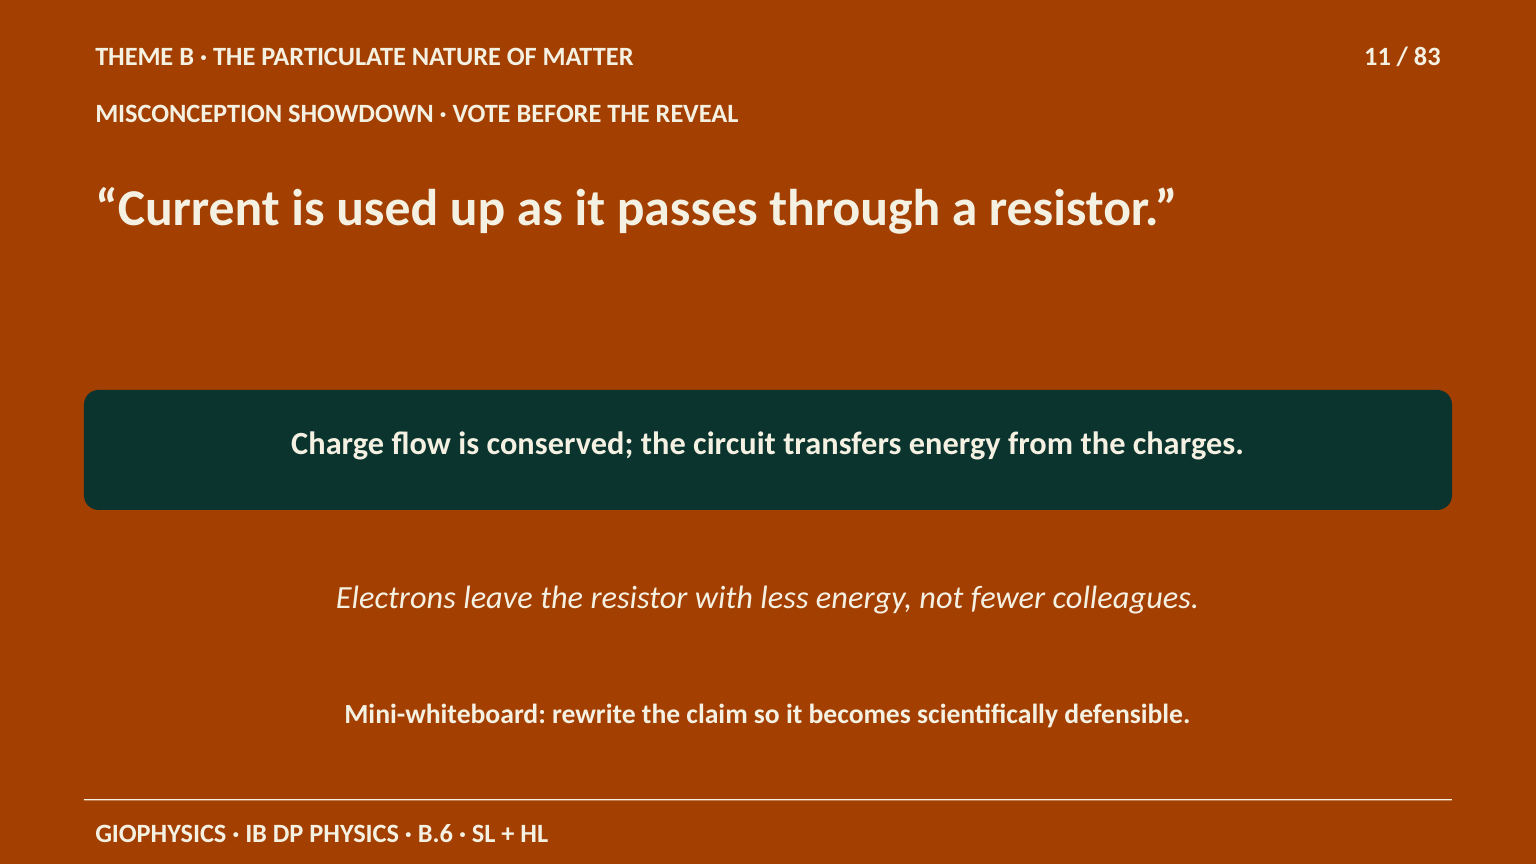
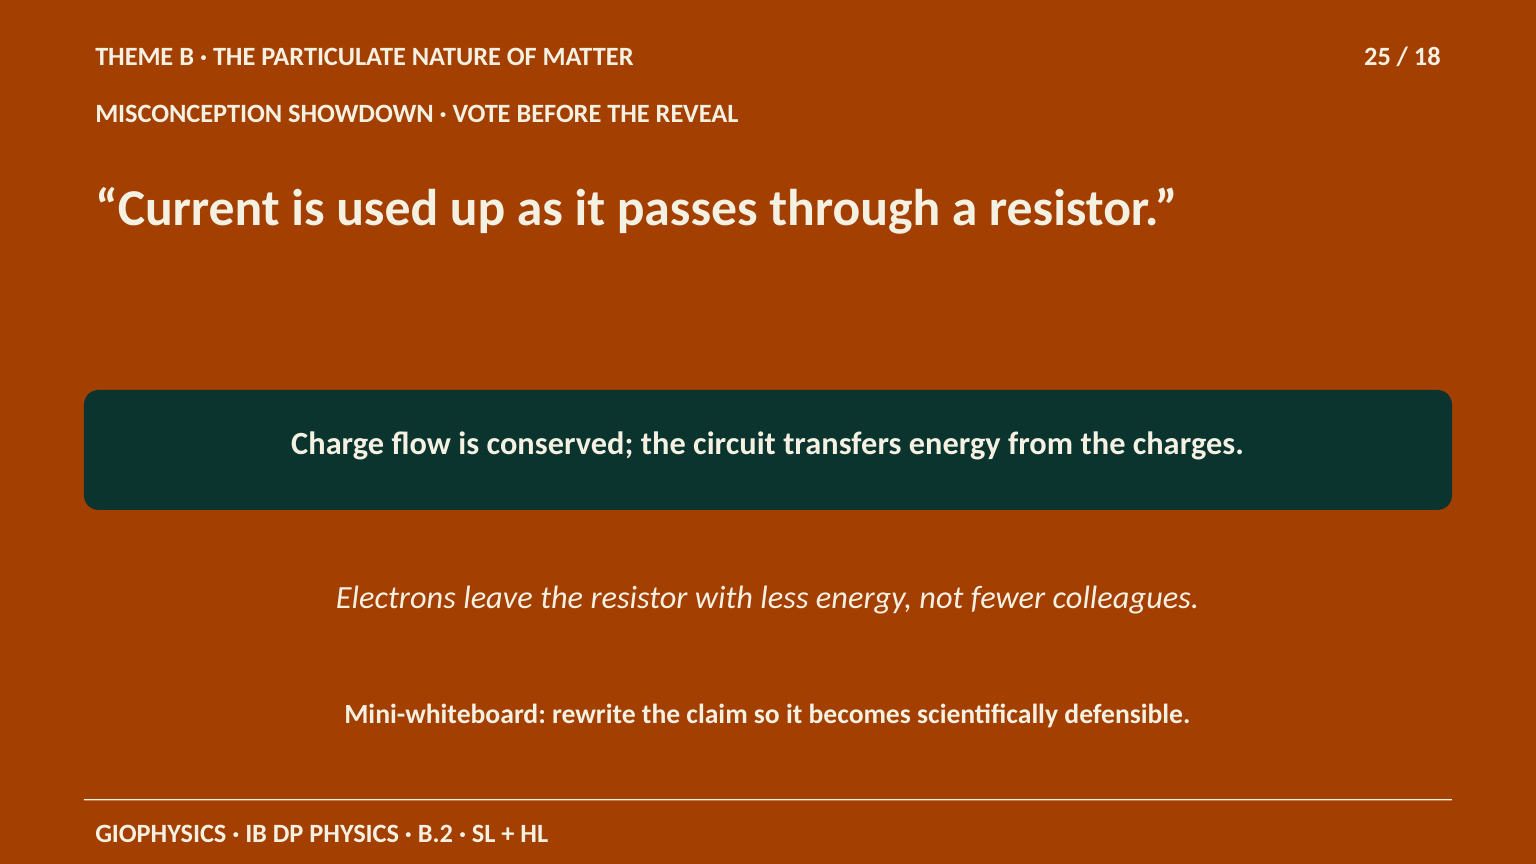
11: 11 -> 25 (1378, 57)
83: 83 -> 18 (1427, 57)
B.6: B.6 -> B.2 (436, 833)
